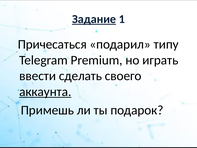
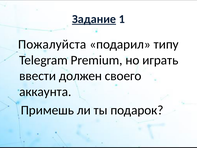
Причесаться: Причесаться -> Пожалуйста (52, 44)
сделать: сделать -> должен (80, 76)
аккаунта underline: present -> none (45, 92)
